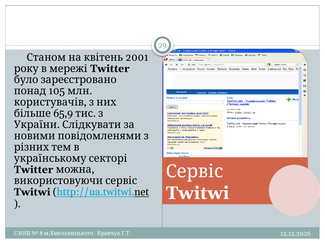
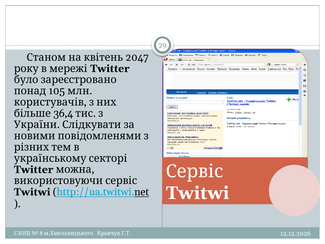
2001: 2001 -> 2047 (137, 57)
65,9: 65,9 -> 36,4 (63, 113)
